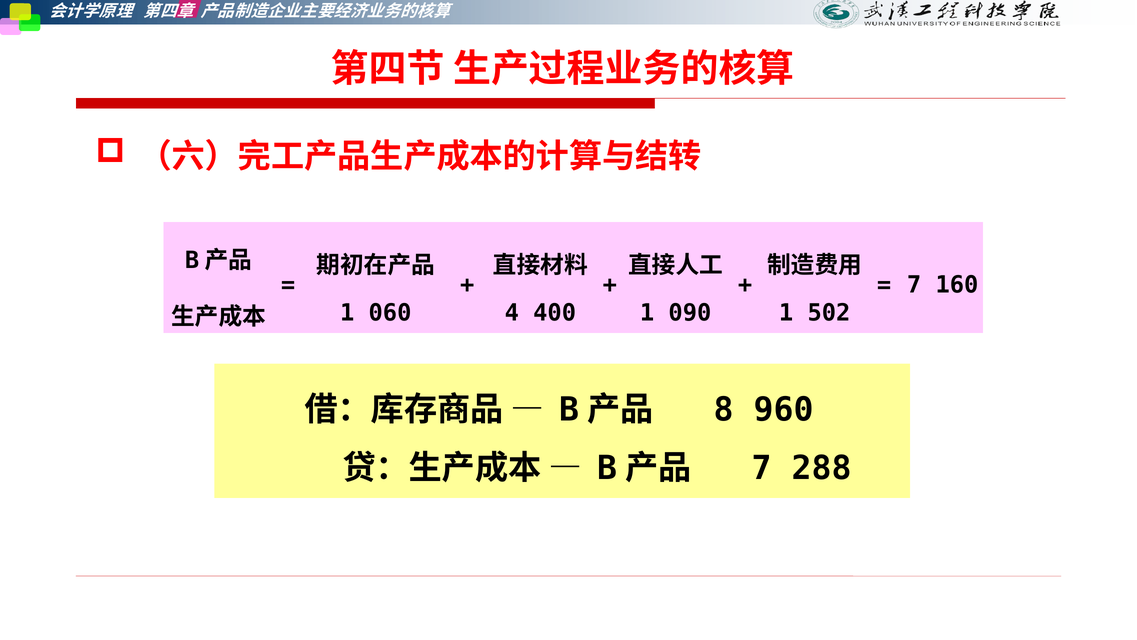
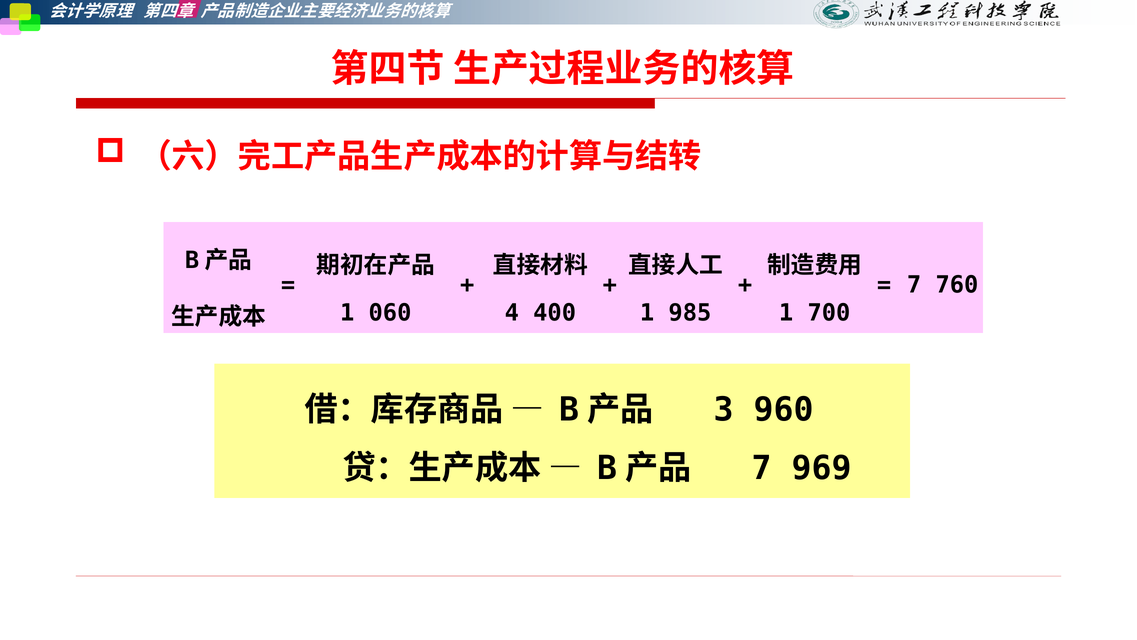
160: 160 -> 760 (957, 284)
090: 090 -> 985 (690, 313)
502: 502 -> 700 (829, 313)
8: 8 -> 3 (724, 410)
288: 288 -> 969 (822, 468)
